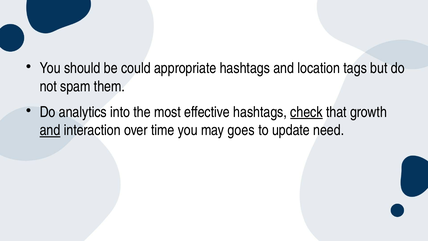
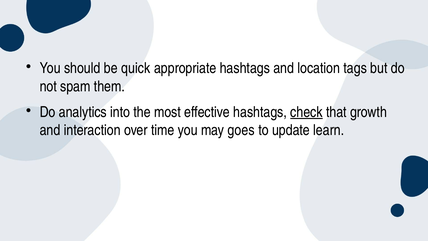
could: could -> quick (136, 68)
and underline: present -> none (50, 130)
need: need -> learn (329, 130)
